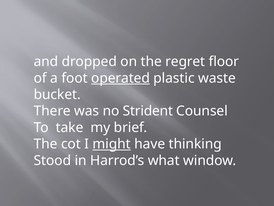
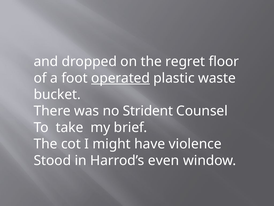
might underline: present -> none (112, 144)
thinking: thinking -> violence (195, 144)
what: what -> even (164, 160)
